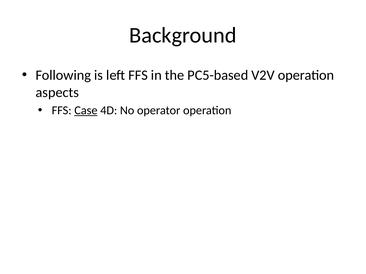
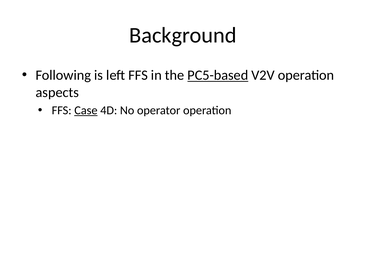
PC5-based underline: none -> present (218, 75)
